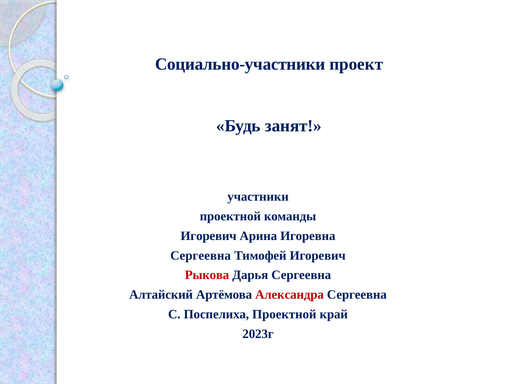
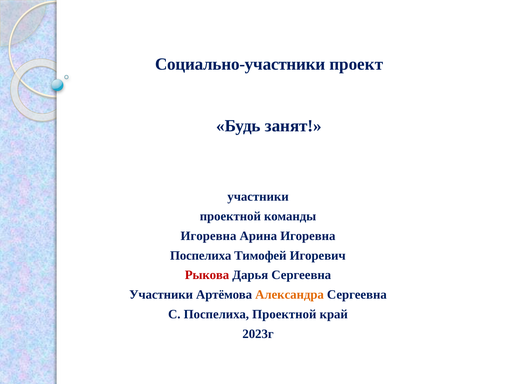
Игоревич: Игоревич -> Игоревна (208, 235)
Сергеевна: Сергеевна -> Поспелиха (201, 255)
Алтайский: Алтайский -> Участники (161, 294)
Александра colour: red -> orange (290, 294)
